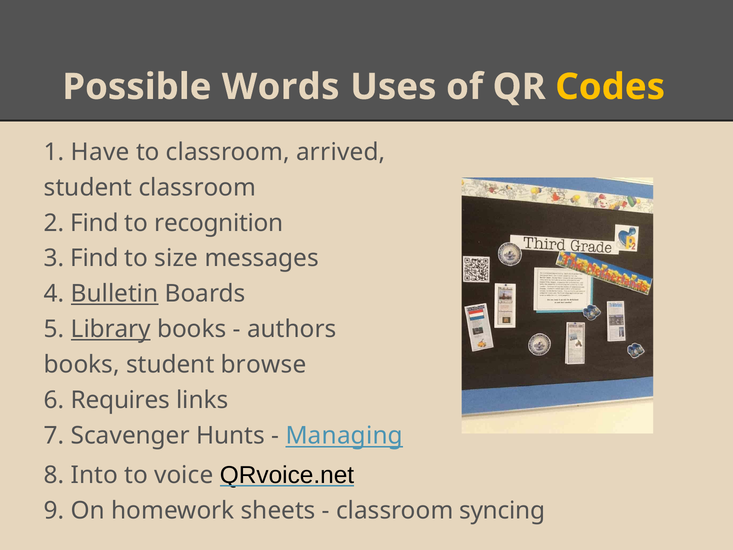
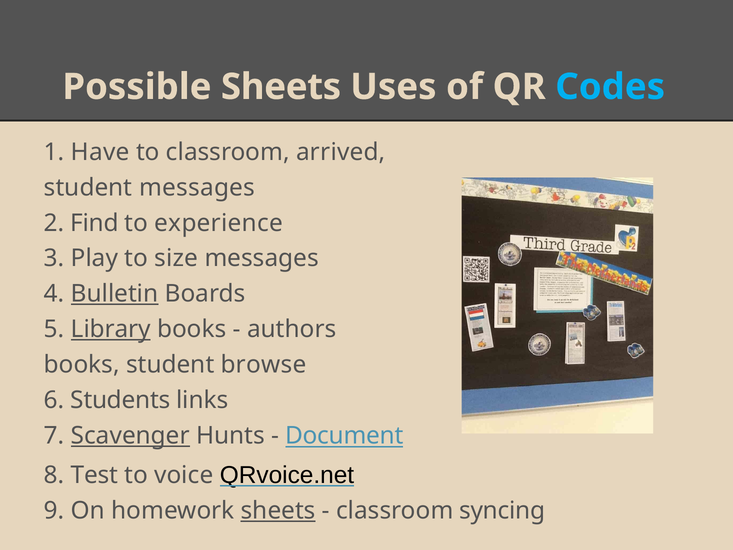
Possible Words: Words -> Sheets (281, 87)
Codes colour: yellow -> light blue (610, 87)
student classroom: classroom -> messages (197, 187)
recognition: recognition -> experience (219, 223)
3 Find: Find -> Play (94, 258)
Requires: Requires -> Students (120, 400)
Scavenger underline: none -> present (130, 435)
Managing: Managing -> Document (344, 435)
Into: Into -> Test (95, 475)
sheets underline: none -> present (278, 510)
